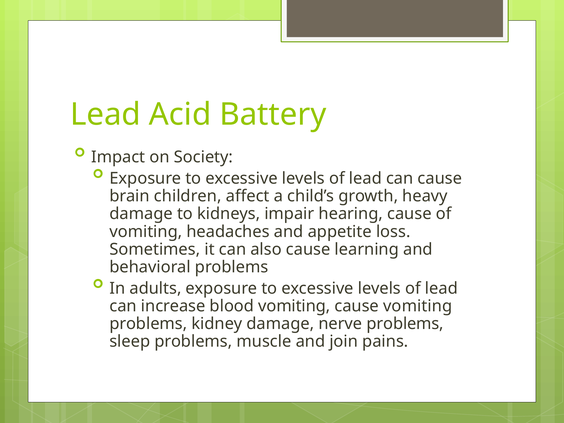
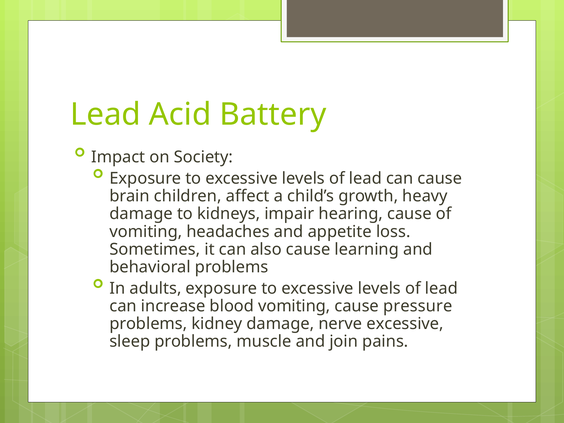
cause vomiting: vomiting -> pressure (418, 306)
nerve problems: problems -> excessive (405, 324)
